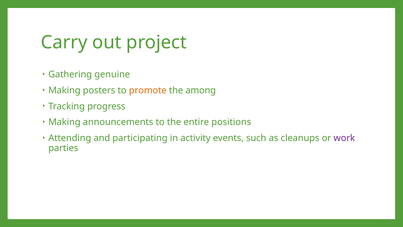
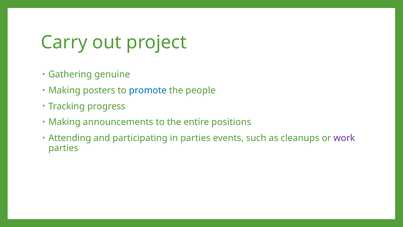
promote colour: orange -> blue (148, 90)
among: among -> people (201, 90)
in activity: activity -> parties (195, 138)
